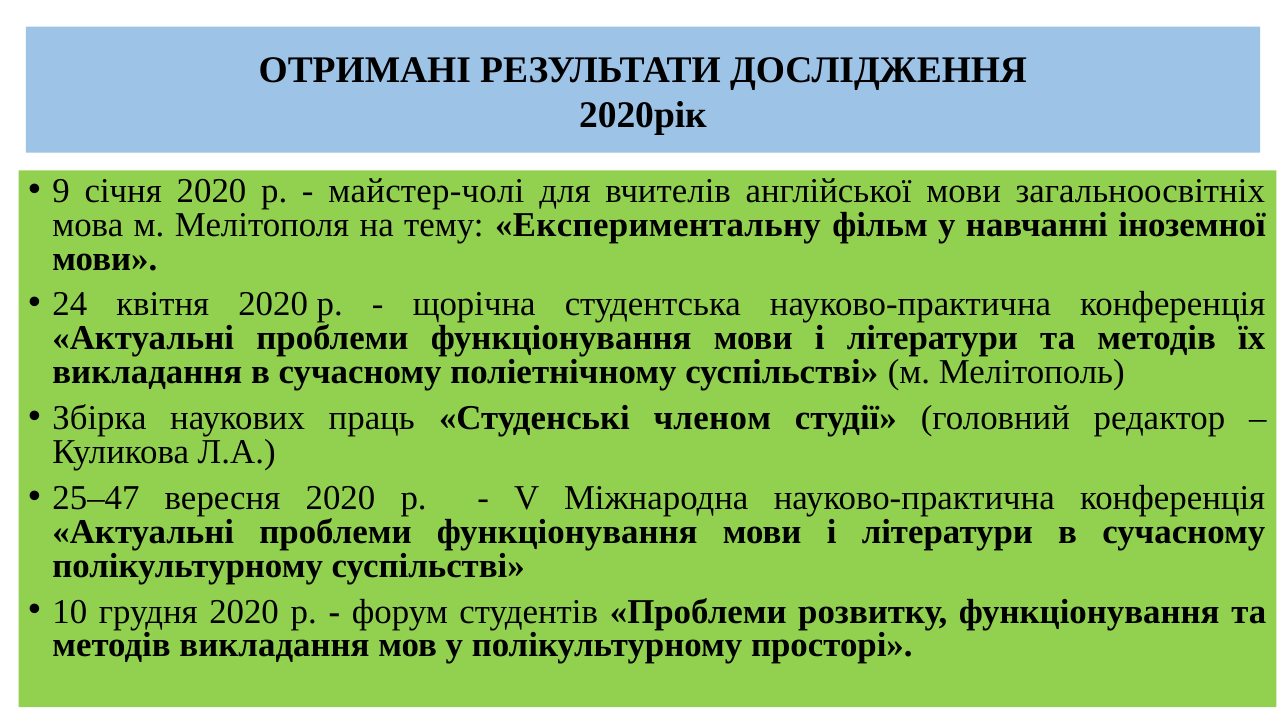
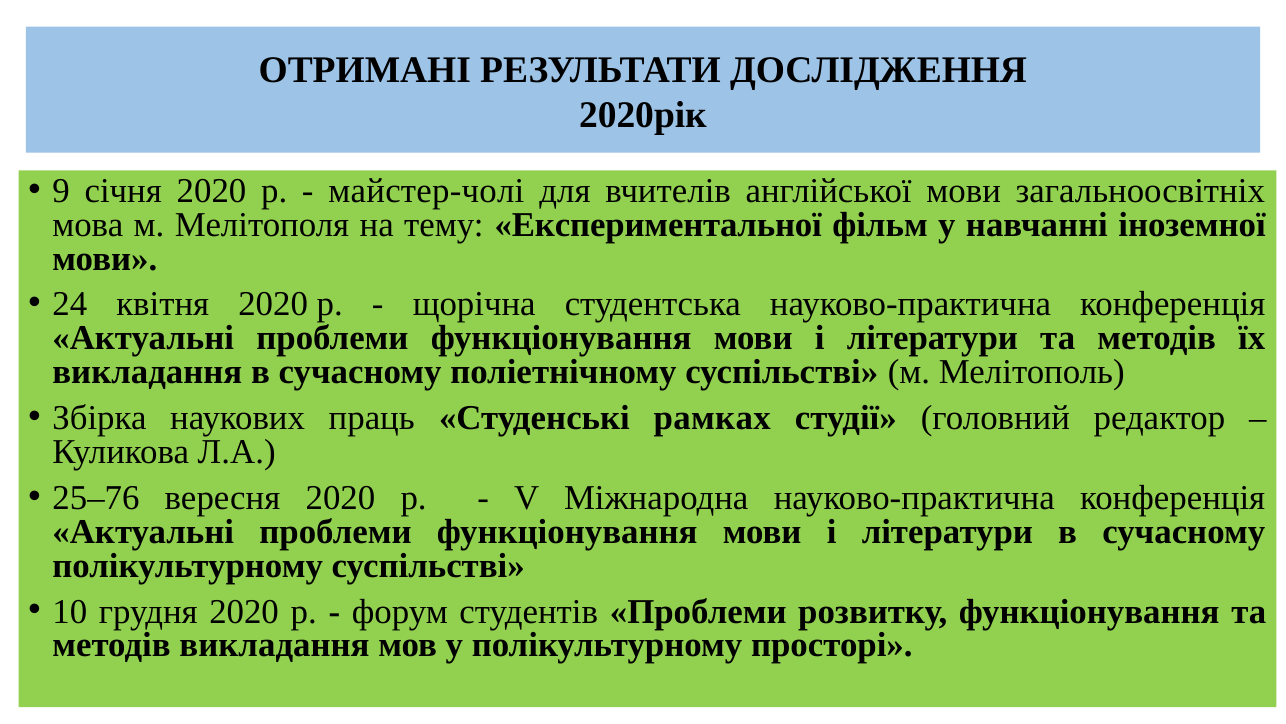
Експериментальну: Експериментальну -> Експериментальної (658, 225)
членом: членом -> рамках (712, 418)
25–47: 25–47 -> 25–76 (96, 497)
